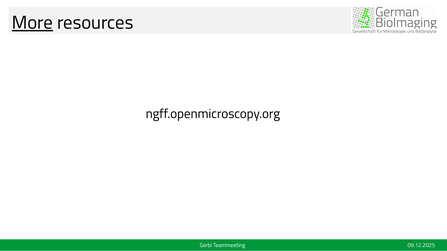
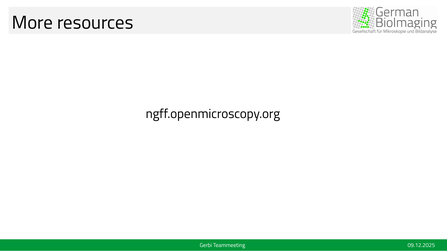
More underline: present -> none (33, 23)
